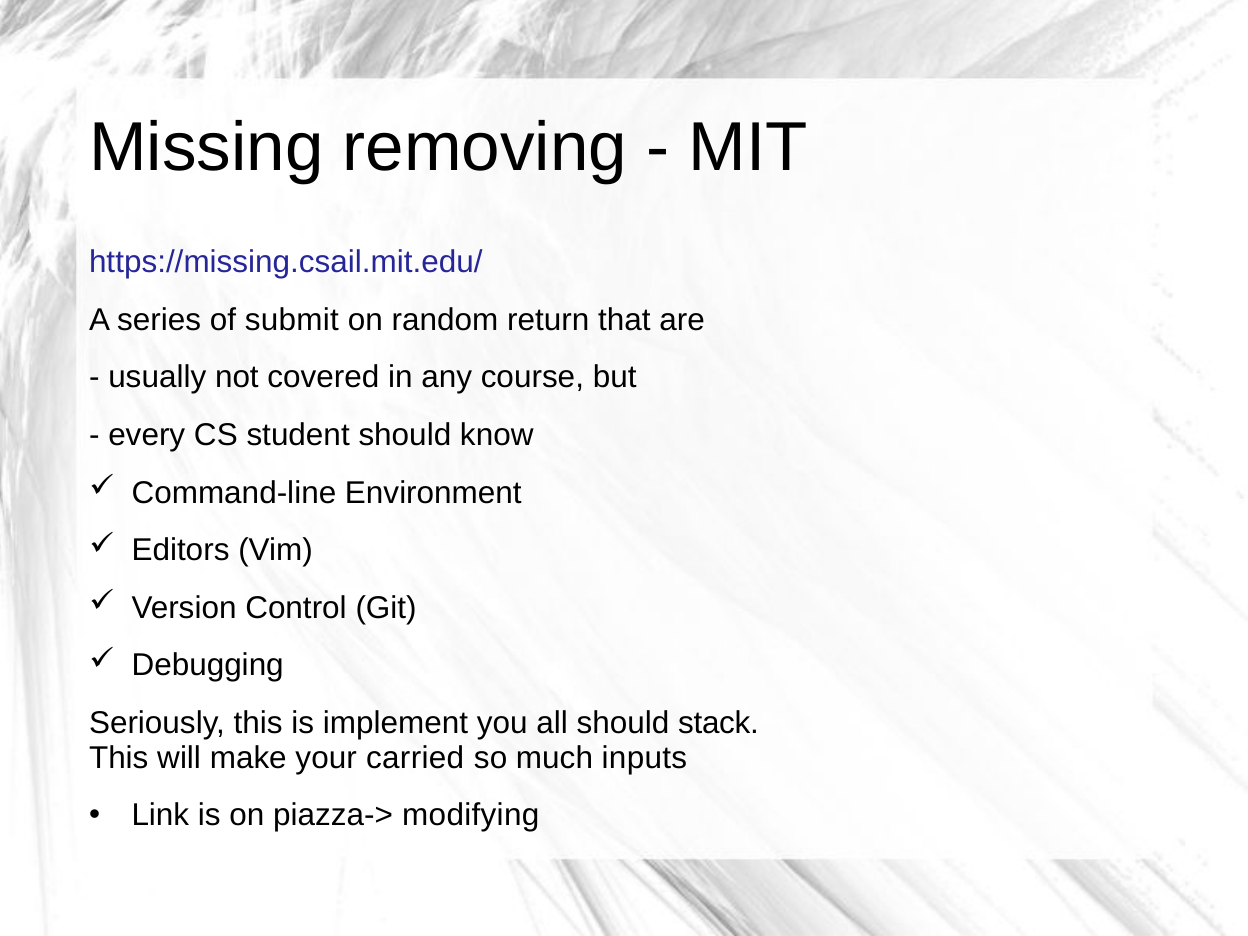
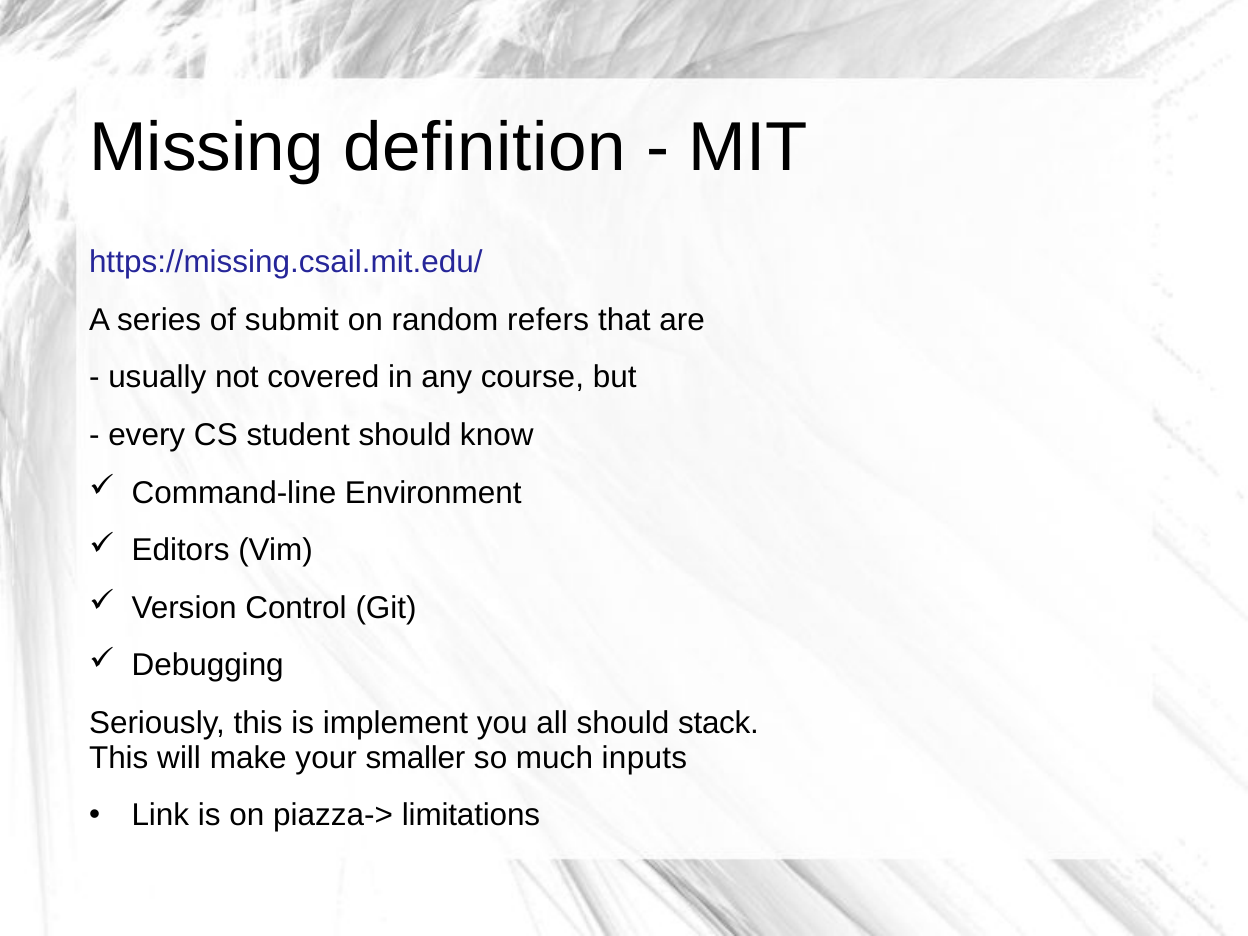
removing: removing -> definition (485, 147)
return: return -> refers (548, 320)
carried: carried -> smaller (415, 758)
modifying: modifying -> limitations (471, 815)
